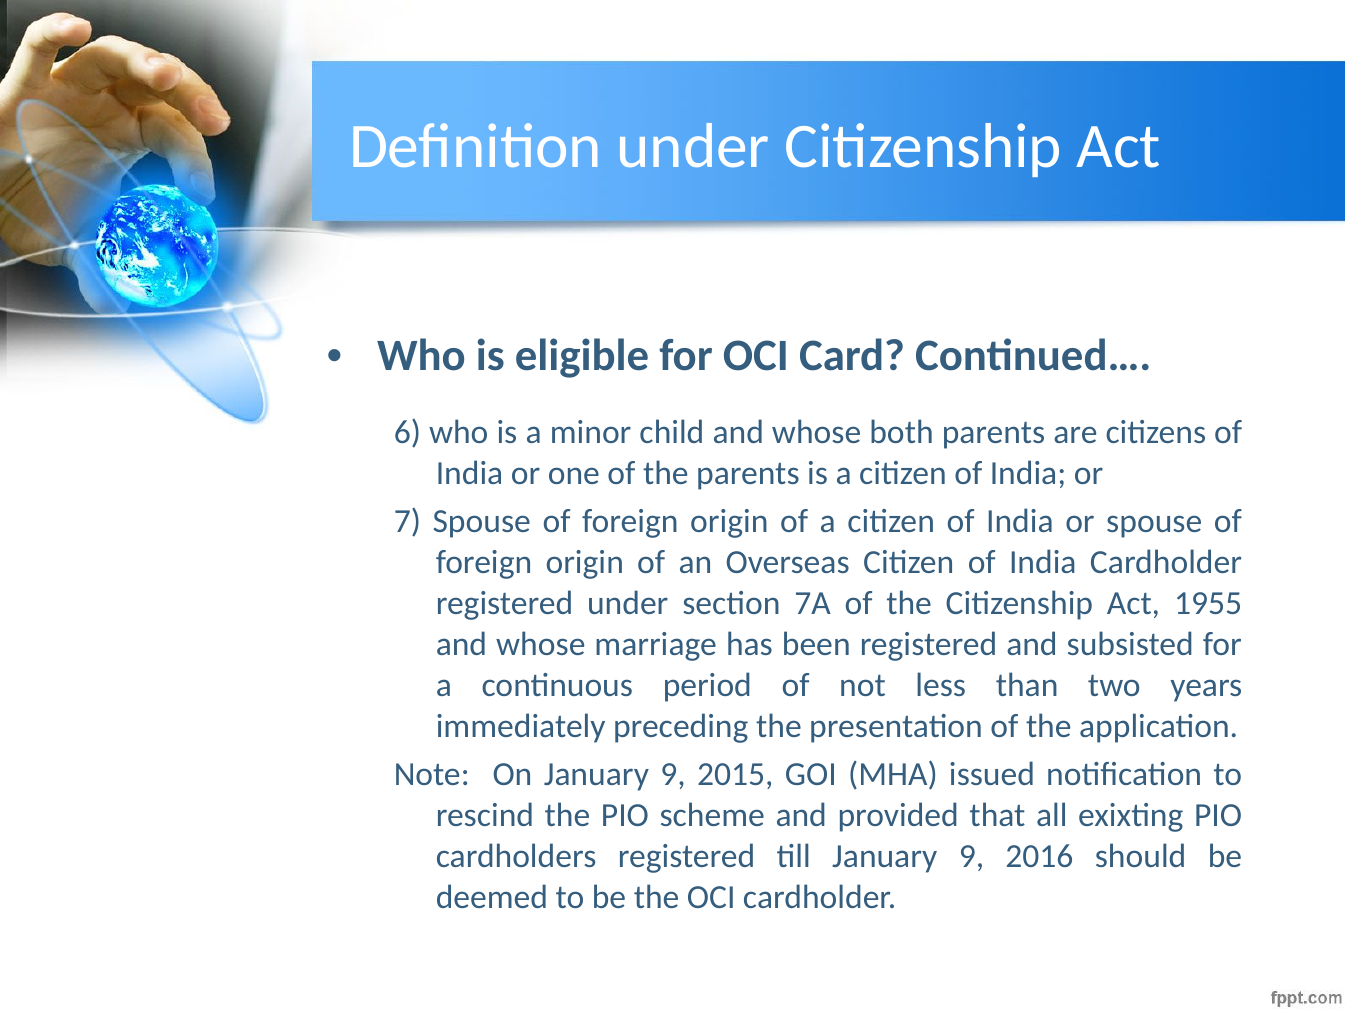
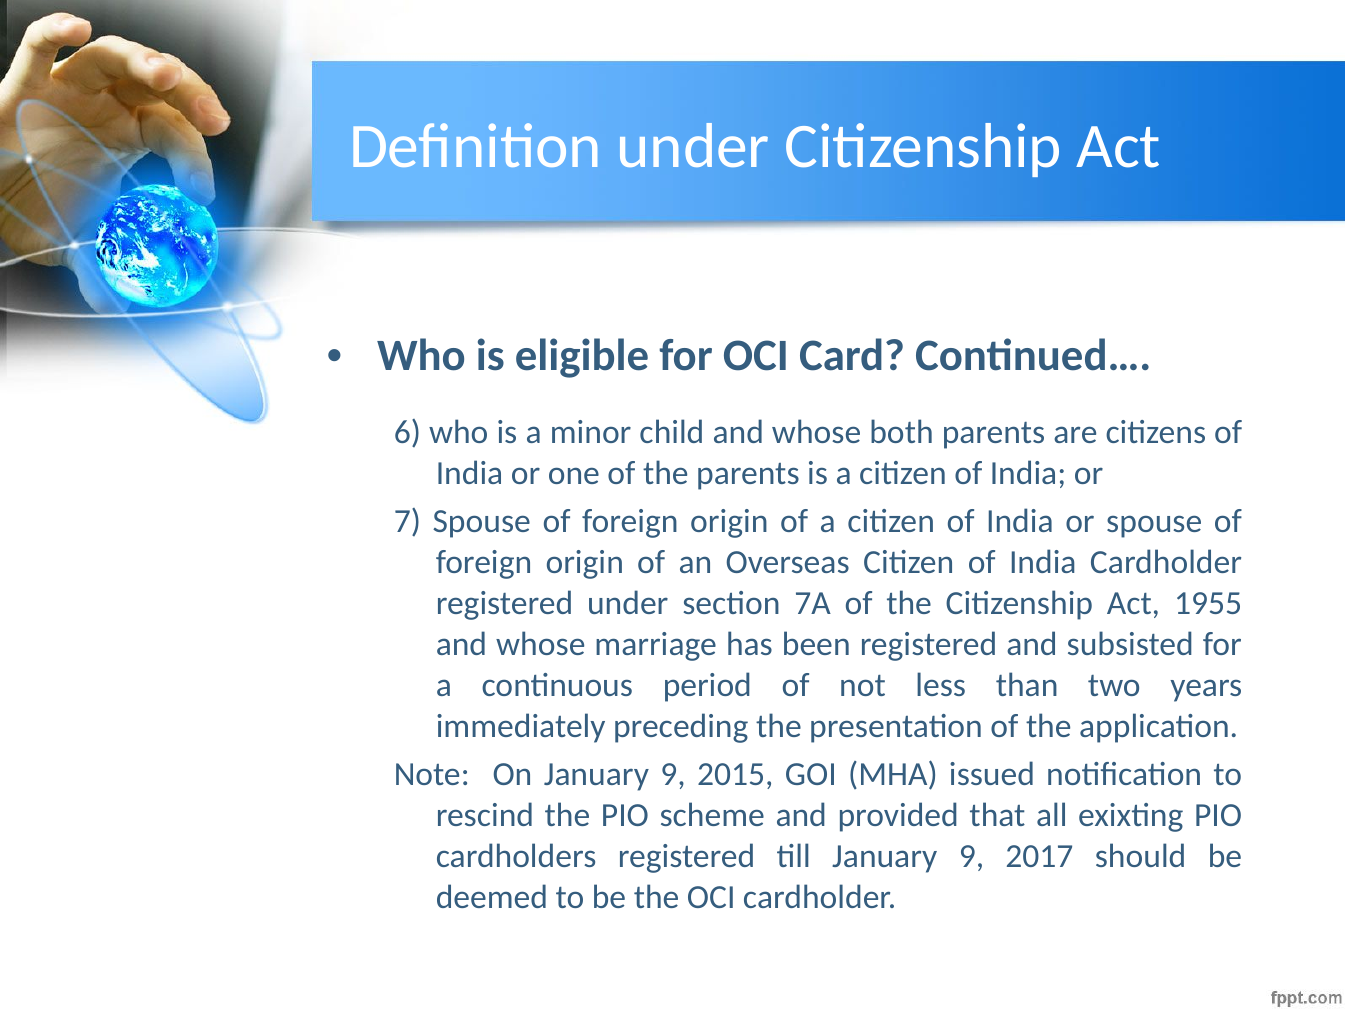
2016: 2016 -> 2017 (1039, 856)
